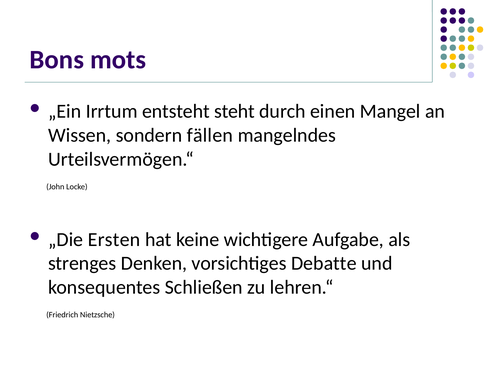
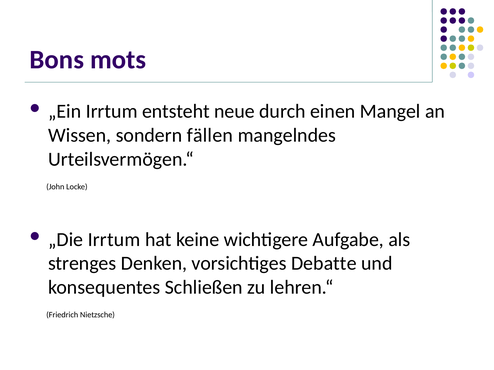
steht: steht -> neue (235, 112)
„Die Ersten: Ersten -> Irrtum (114, 240)
